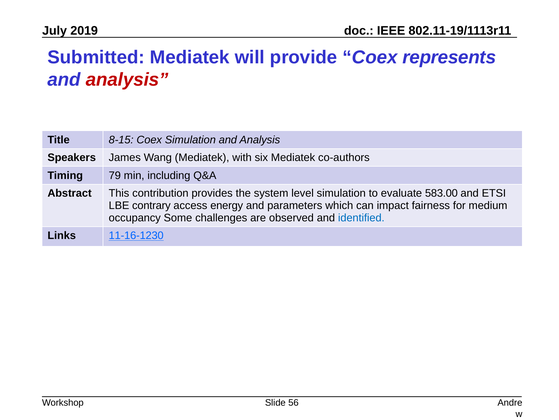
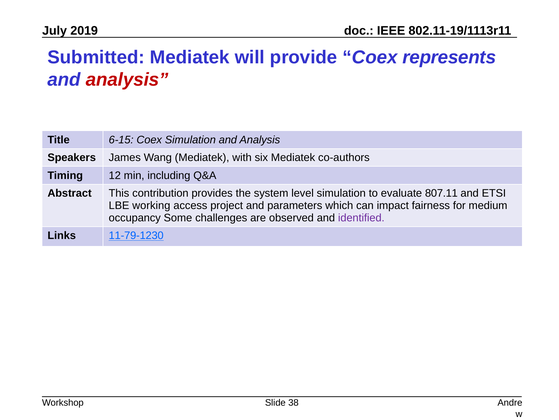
8-15: 8-15 -> 6-15 (121, 140)
79: 79 -> 12 (115, 175)
583.00: 583.00 -> 807.11 (441, 193)
contrary: contrary -> working (151, 205)
energy: energy -> project (227, 205)
identified colour: blue -> purple (361, 217)
11-16-1230: 11-16-1230 -> 11-79-1230 (136, 235)
56: 56 -> 38 (293, 402)
